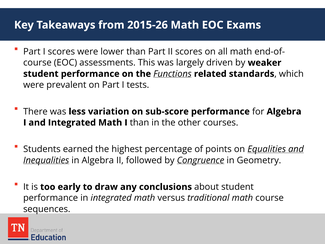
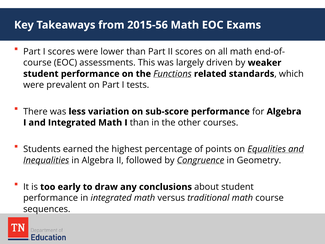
2015-26: 2015-26 -> 2015-56 (148, 25)
